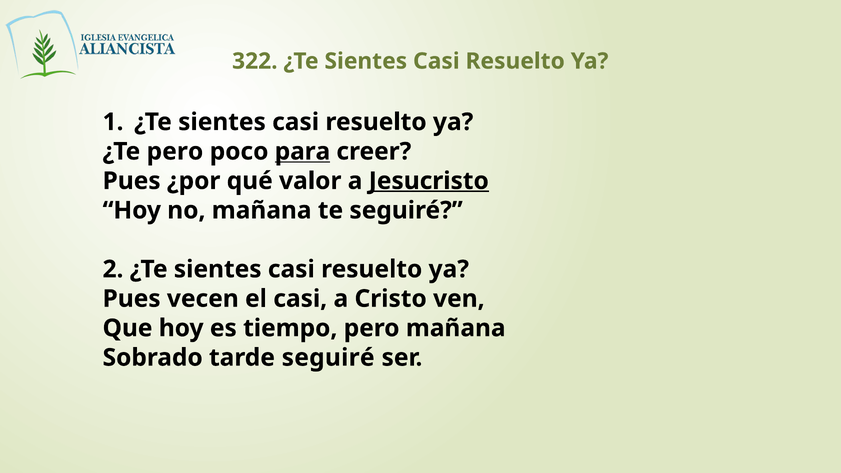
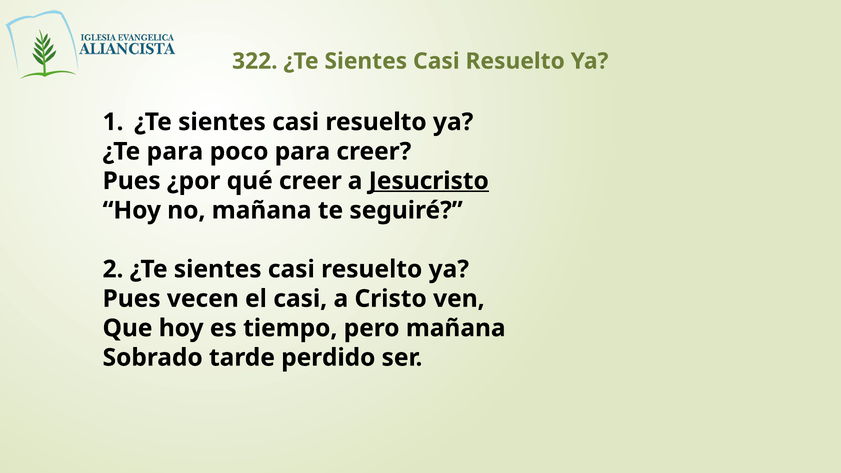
¿Te pero: pero -> para (175, 151)
para underline: present -> none (302, 151)
qué valor: valor -> creer (310, 181)
tarde seguiré: seguiré -> perdido (328, 358)
